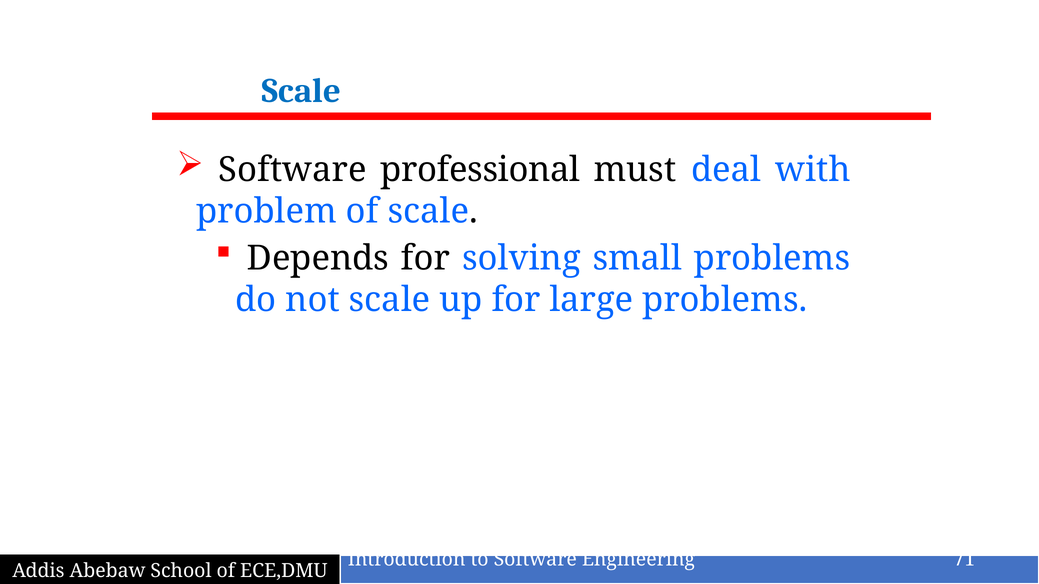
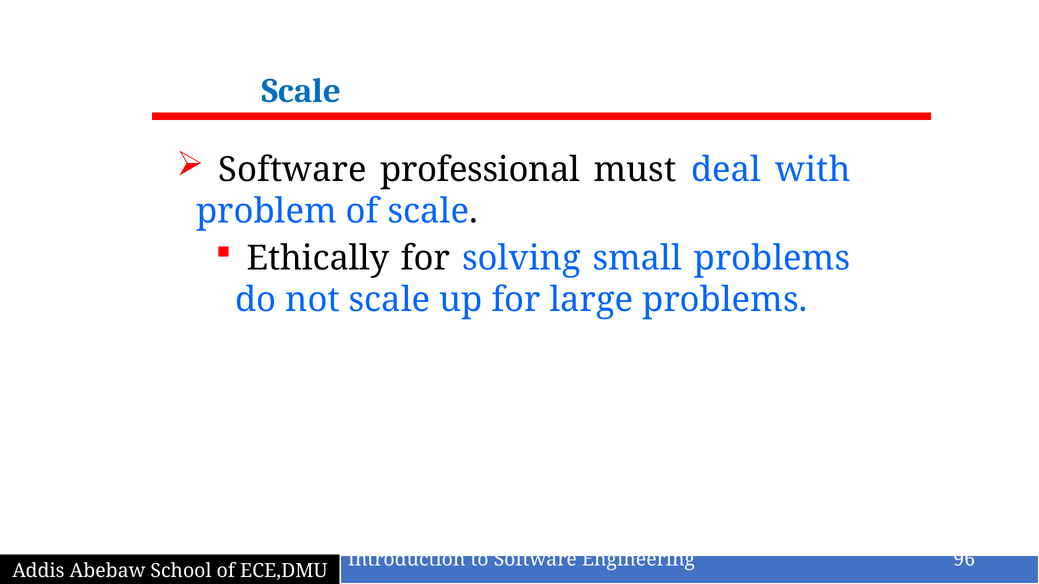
Depends: Depends -> Ethically (318, 259)
71: 71 -> 96 (964, 560)
